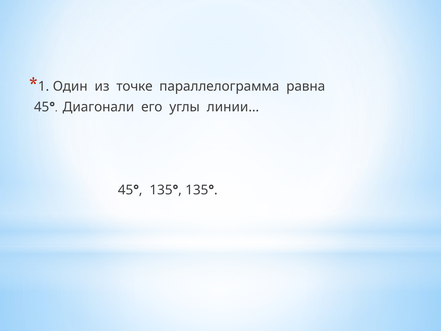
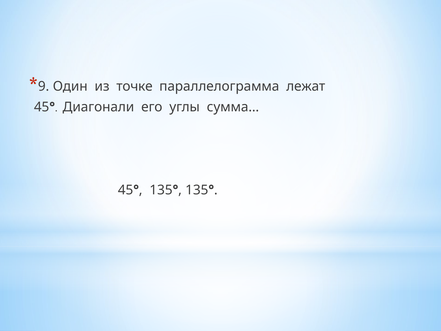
1: 1 -> 9 (44, 86)
равна: равна -> лежат (306, 86)
линии…: линии… -> сумма… (233, 107)
